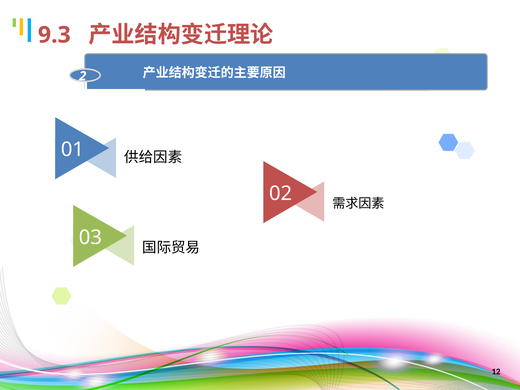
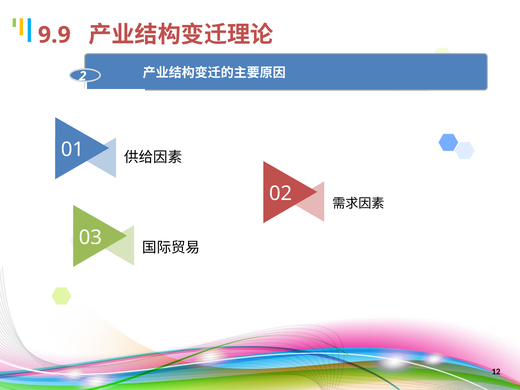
9.3: 9.3 -> 9.9 (54, 35)
